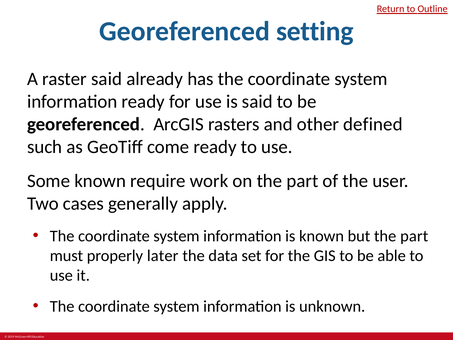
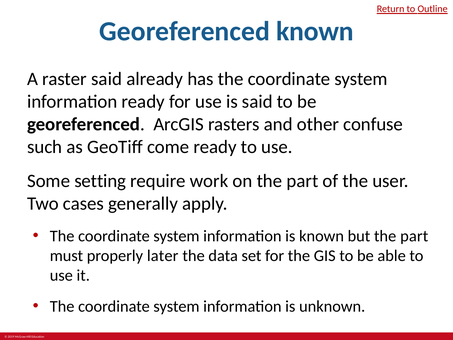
Georeferenced setting: setting -> known (315, 31)
defined: defined -> confuse (373, 124)
Some known: known -> setting (100, 181)
